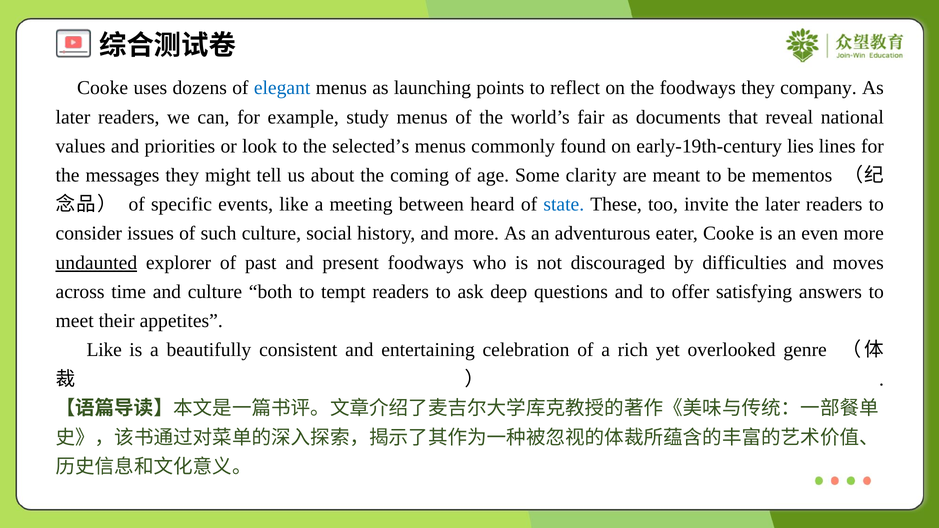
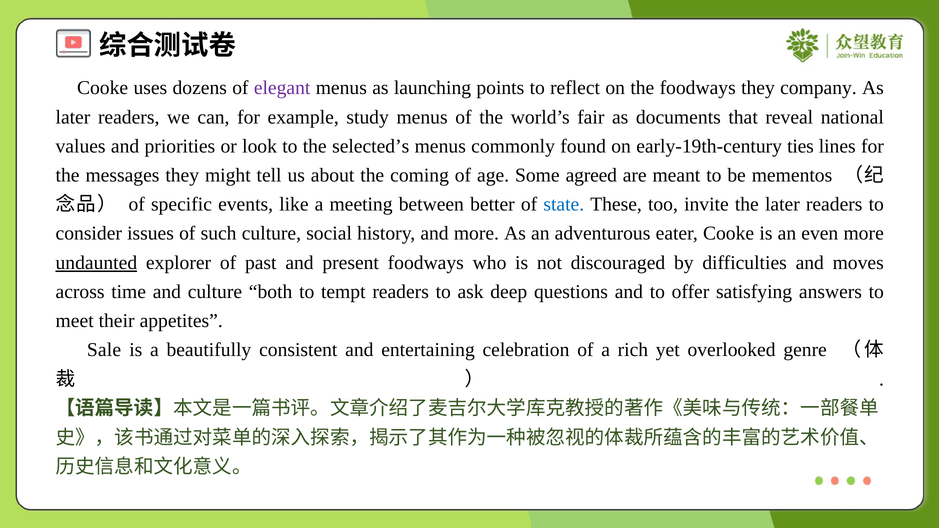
elegant colour: blue -> purple (282, 88)
lies: lies -> ties (800, 146)
clarity: clarity -> agreed (591, 175)
heard: heard -> better (492, 205)
Like: Like -> Sale (104, 350)
